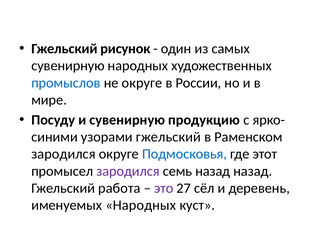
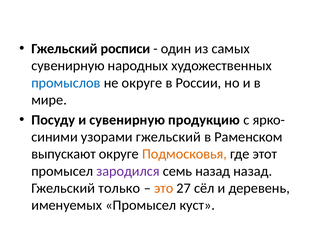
рисунок: рисунок -> росписи (125, 49)
зародился: зародился -> выпускают (64, 154)
Подмосковья colour: blue -> orange (185, 154)
работа: работа -> только (119, 189)
это colour: purple -> orange (164, 189)
именуемых Народных: Народных -> Промысел (141, 206)
